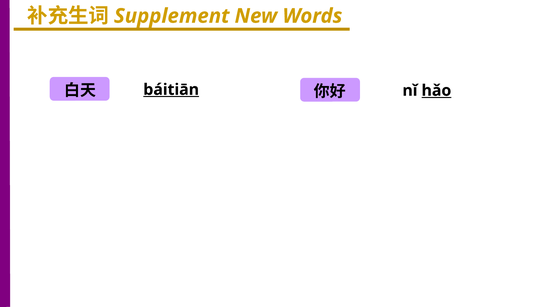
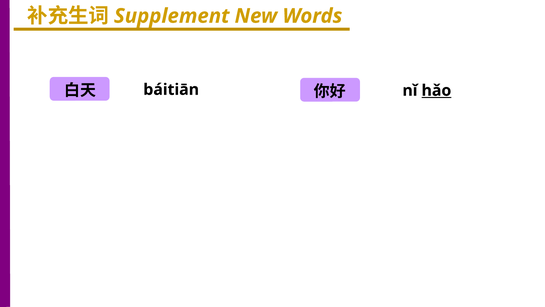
báitiān underline: present -> none (171, 90)
